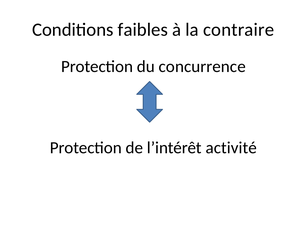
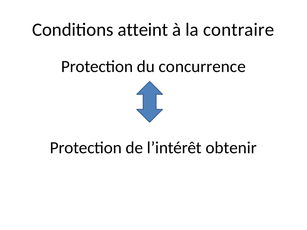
faibles: faibles -> atteint (143, 30)
activité: activité -> obtenir (231, 148)
